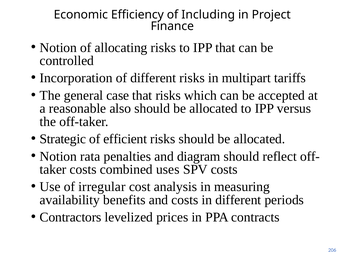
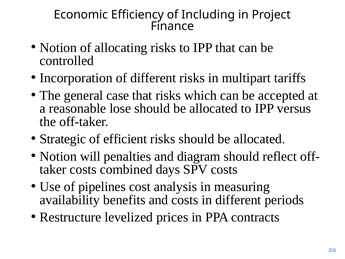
also: also -> lose (120, 108)
rata: rata -> will (90, 156)
uses: uses -> days (168, 169)
irregular: irregular -> pipelines (102, 187)
Contractors: Contractors -> Restructure (71, 217)
